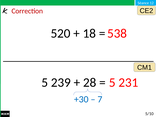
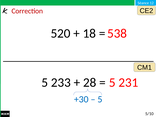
239: 239 -> 233 (61, 83)
7: 7 -> 5 (100, 99)
